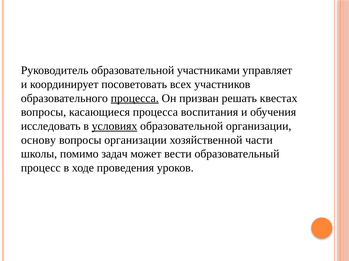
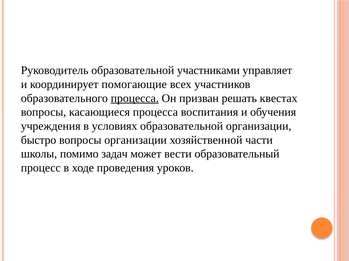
посоветовать: посоветовать -> помогающие (134, 85)
исследовать: исследовать -> учреждения (51, 126)
условиях underline: present -> none (115, 126)
основу: основу -> быстро (39, 140)
